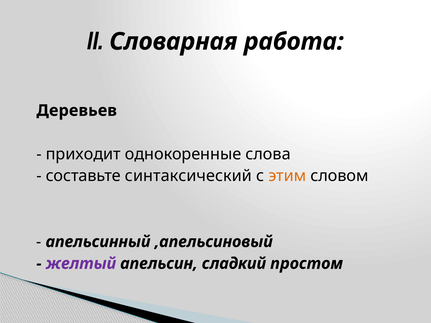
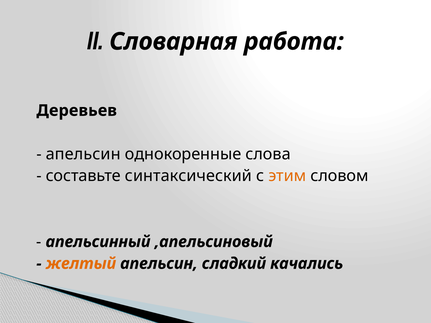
приходит: приходит -> апельсин (83, 154)
желтый colour: purple -> orange (81, 264)
простом: простом -> качались (307, 264)
